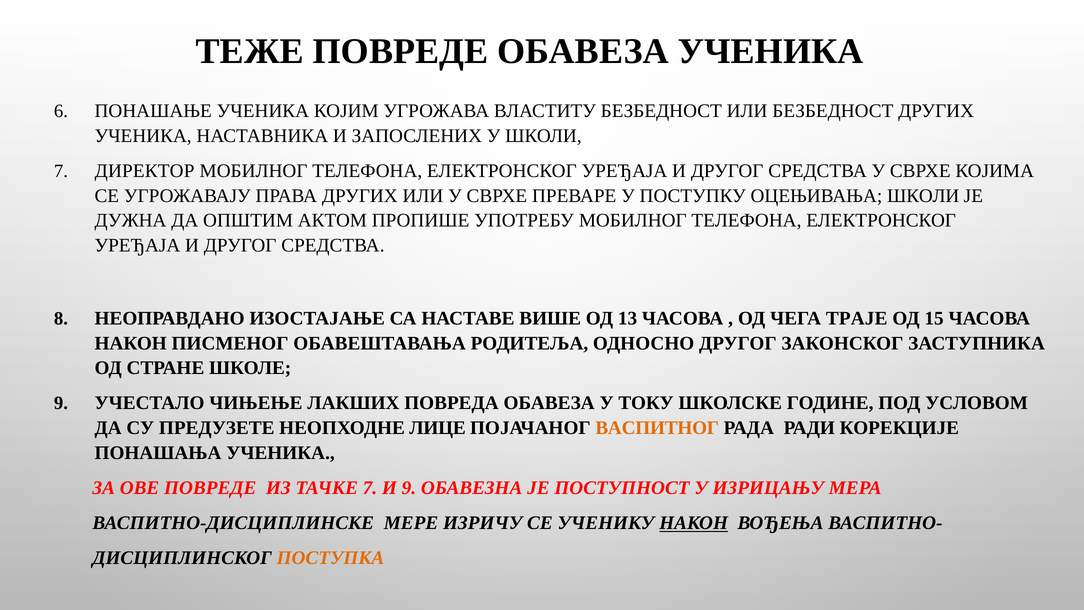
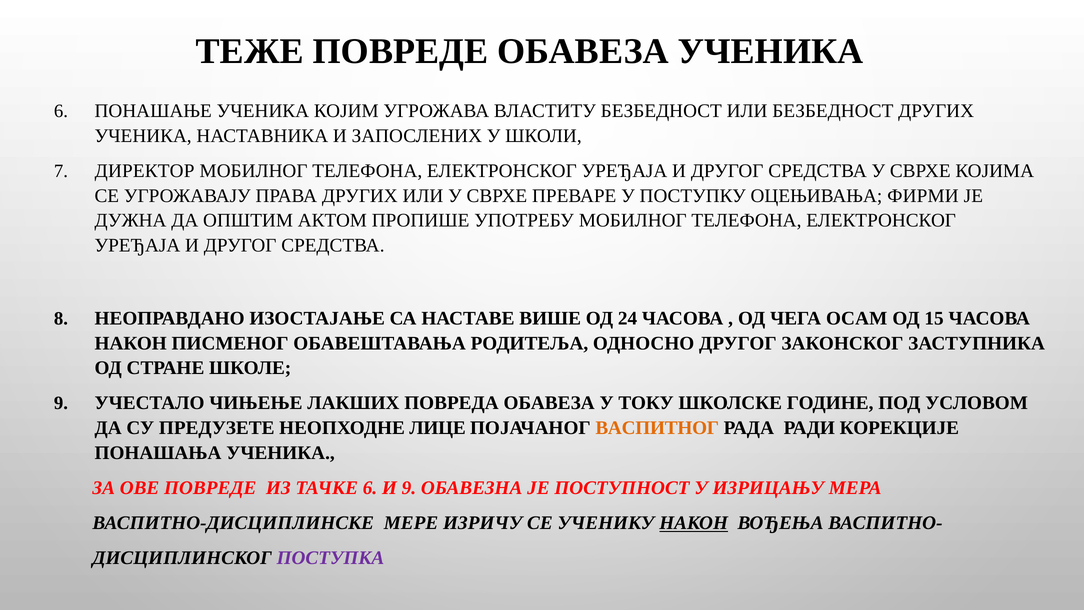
ОЦЕЊИВАЊА ШКОЛИ: ШКОЛИ -> ФИРМИ (923, 196)
13: 13 -> 24 (628, 318)
ТРАЈЕ: ТРАЈЕ -> ОСАМ (857, 318)
ТАЧКЕ 7: 7 -> 6 (370, 488)
ПОСТУПКА colour: orange -> purple (330, 558)
